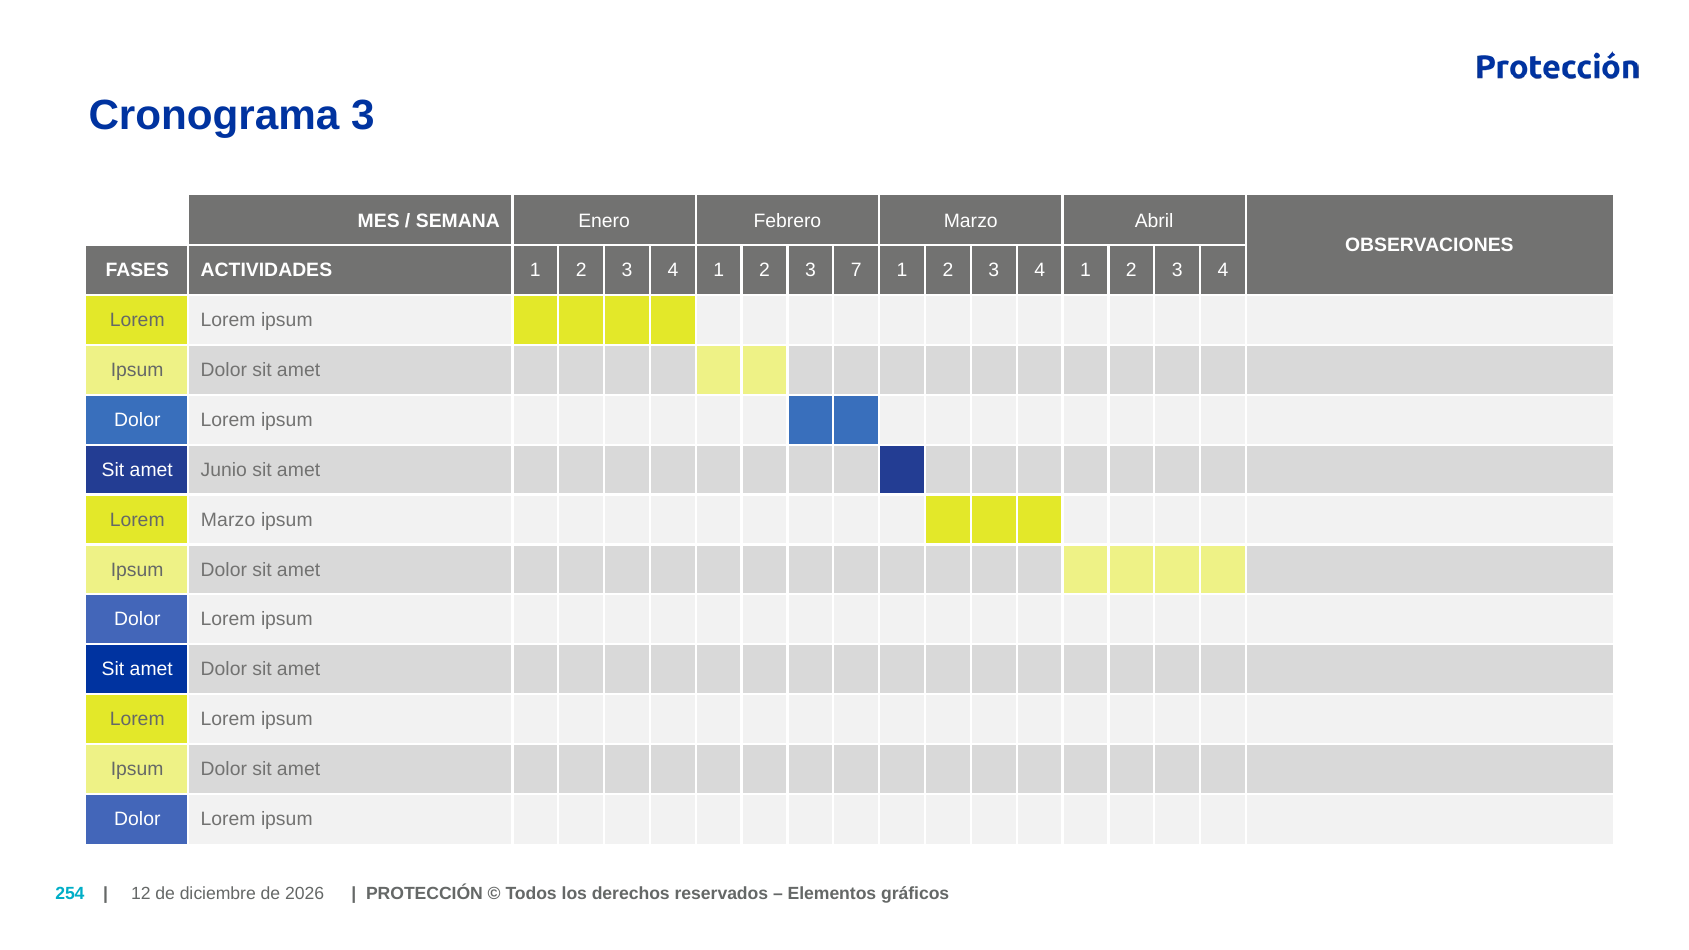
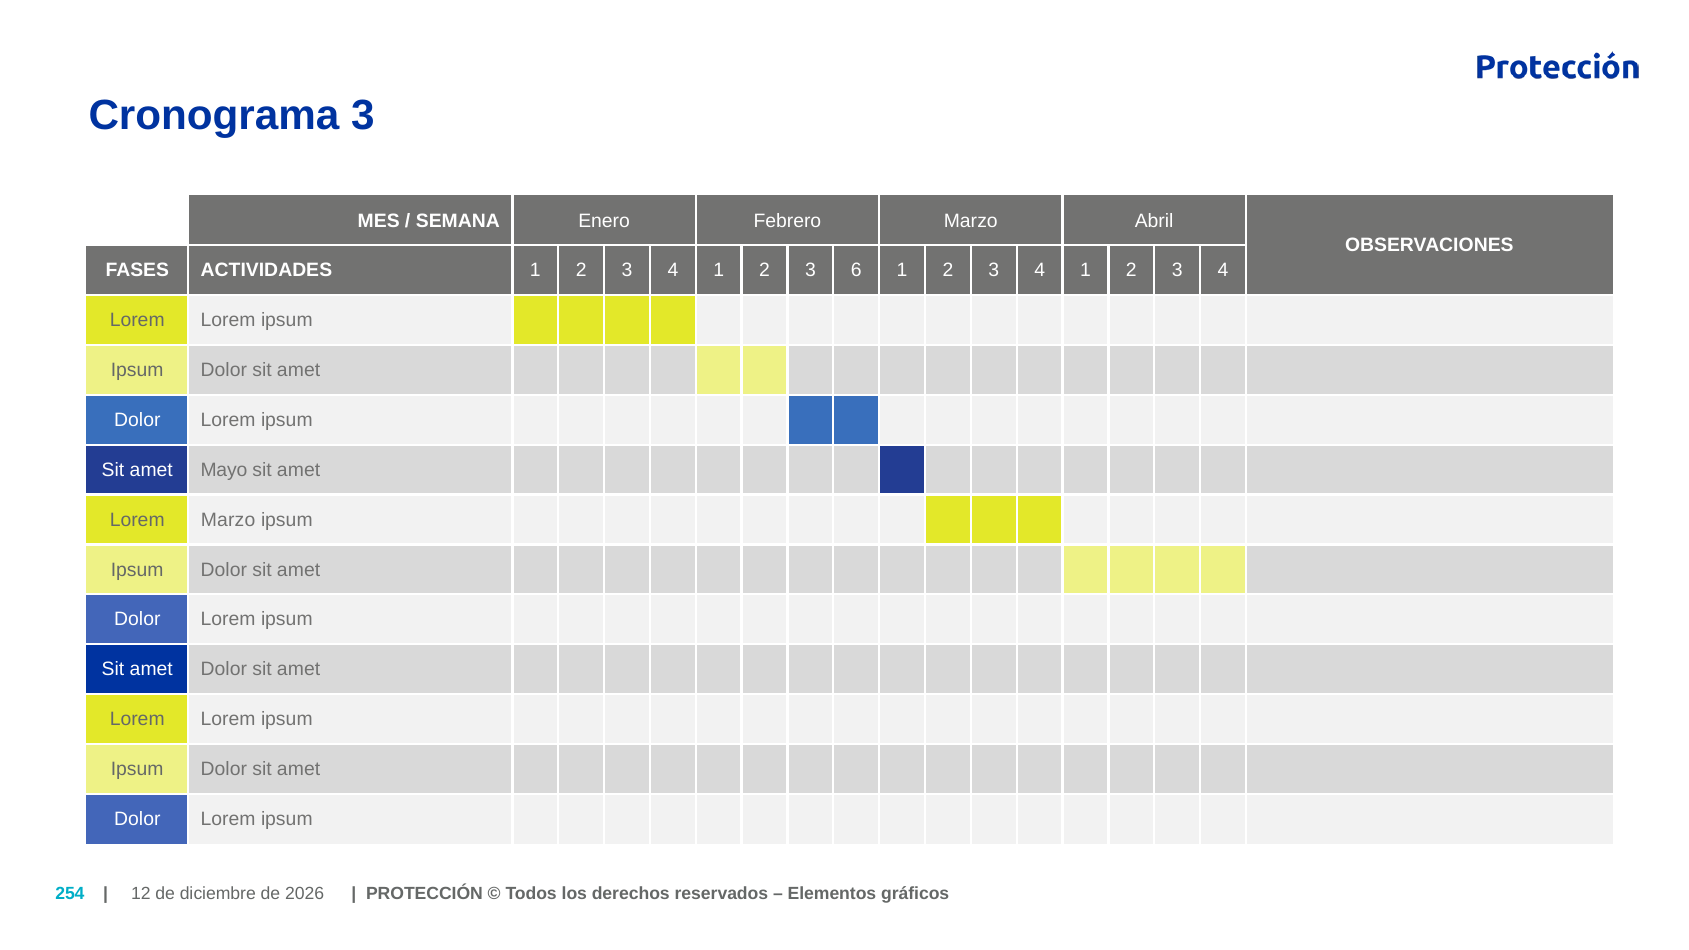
7: 7 -> 6 (856, 271)
Junio: Junio -> Mayo (224, 470)
